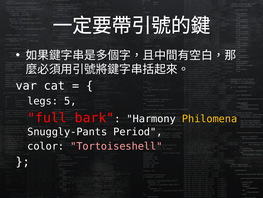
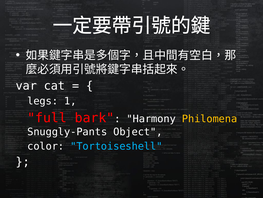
5: 5 -> 1 (70, 101)
Period: Period -> Object (138, 131)
Tortoiseshell colour: pink -> light blue (116, 146)
